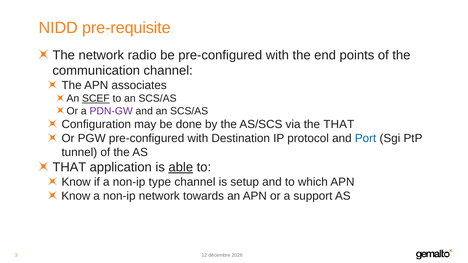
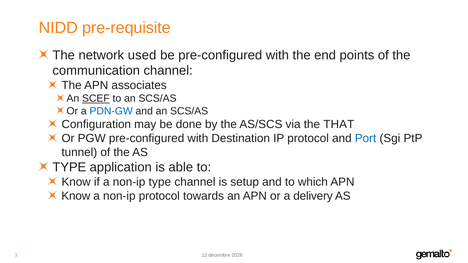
radio: radio -> used (142, 55)
PDN-GW colour: purple -> blue (111, 111)
THAT: THAT -> TYPE (69, 167)
able underline: present -> none (181, 167)
non-ip network: network -> protocol (159, 196)
support: support -> delivery (313, 196)
